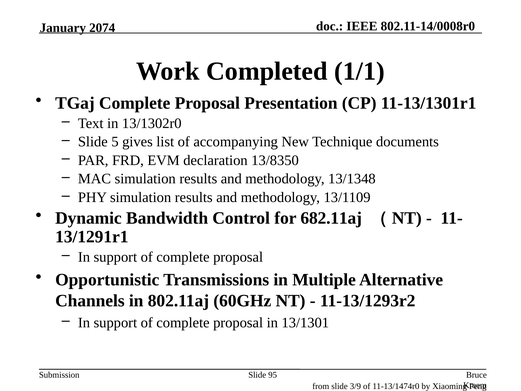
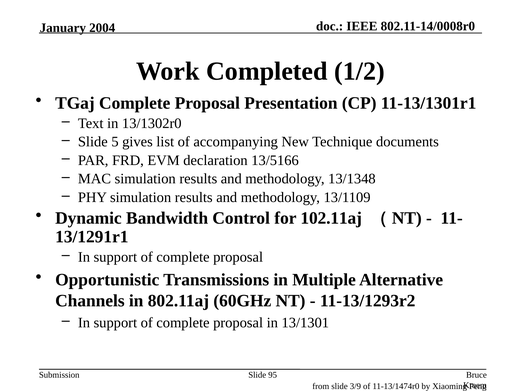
2074: 2074 -> 2004 (102, 28)
1/1: 1/1 -> 1/2 (359, 71)
13/8350: 13/8350 -> 13/5166 (275, 160)
682.11aj: 682.11aj -> 102.11aj (331, 218)
